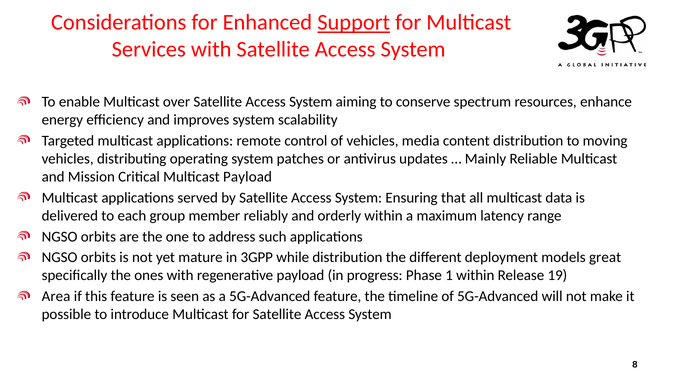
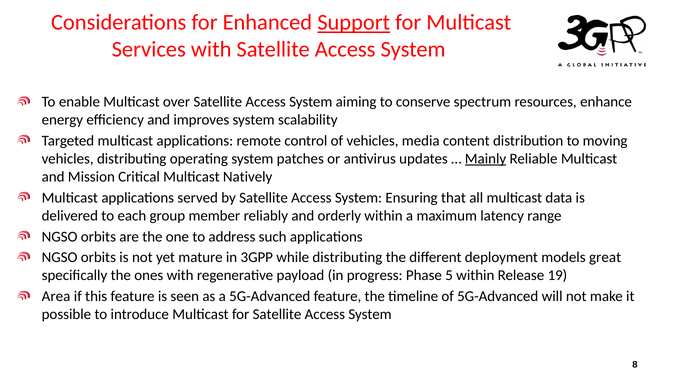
Mainly underline: none -> present (486, 159)
Multicast Payload: Payload -> Natively (248, 177)
while distribution: distribution -> distributing (347, 258)
1: 1 -> 5 (449, 276)
